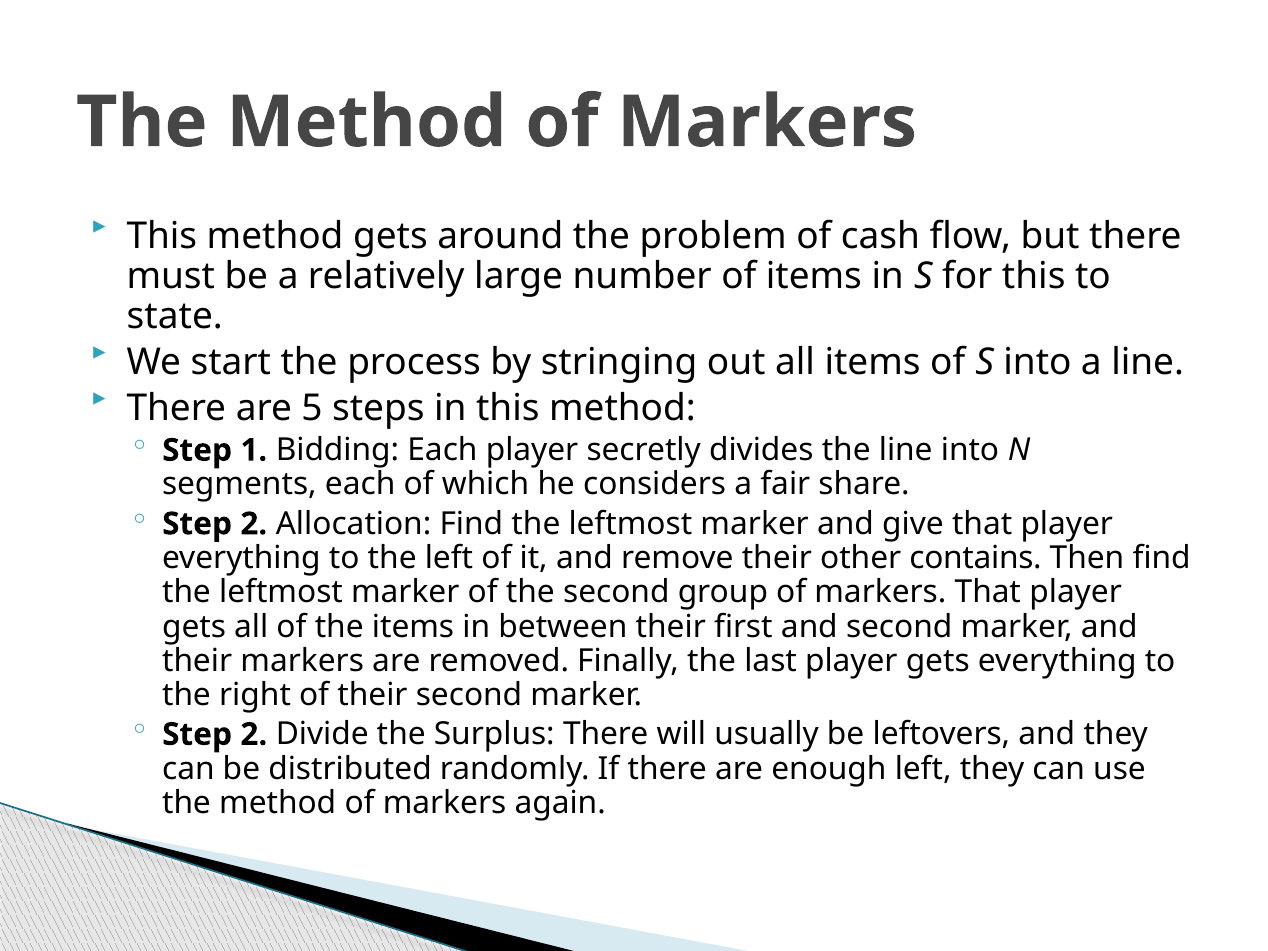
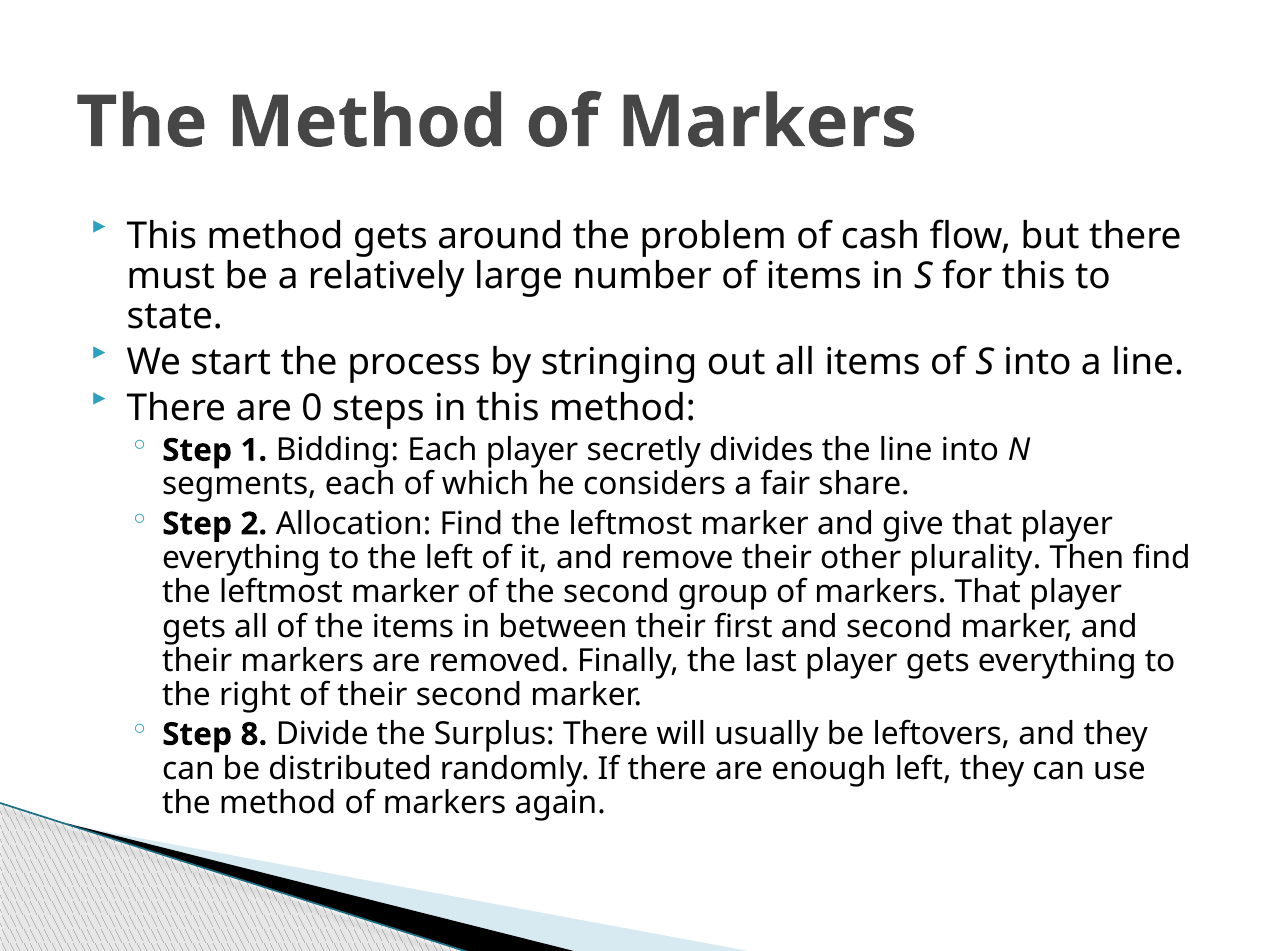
5: 5 -> 0 (312, 409)
contains: contains -> plurality (975, 558)
2: 2 -> 8 (254, 734)
